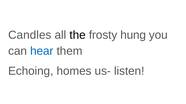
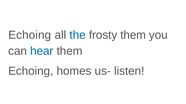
Candles: Candles -> Echoing (30, 35)
the colour: black -> blue (78, 35)
frosty hung: hung -> them (133, 35)
